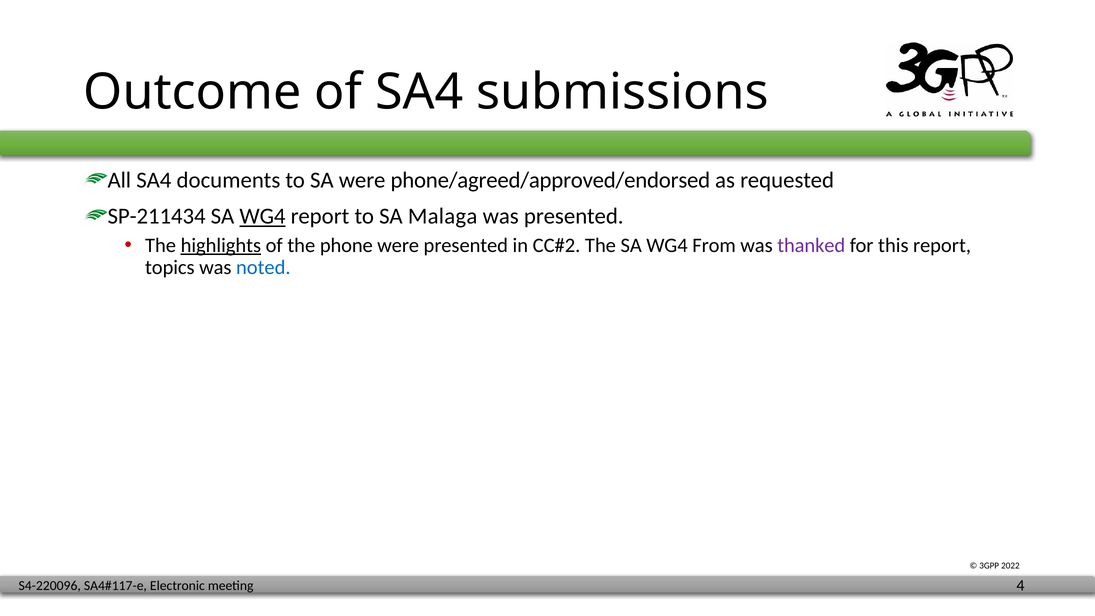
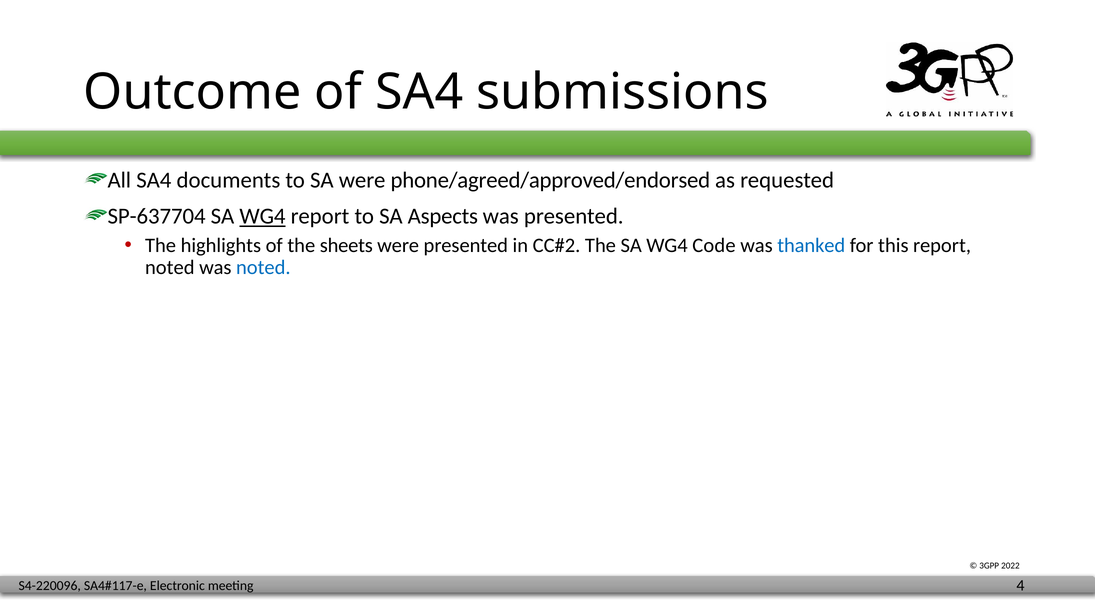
SP-211434: SP-211434 -> SP-637704 (157, 216)
Malaga: Malaga -> Aspects (443, 216)
highlights underline: present -> none (221, 245)
phone: phone -> sheets (346, 245)
From: From -> Code (714, 245)
thanked colour: purple -> blue (811, 245)
topics: topics -> noted (170, 268)
